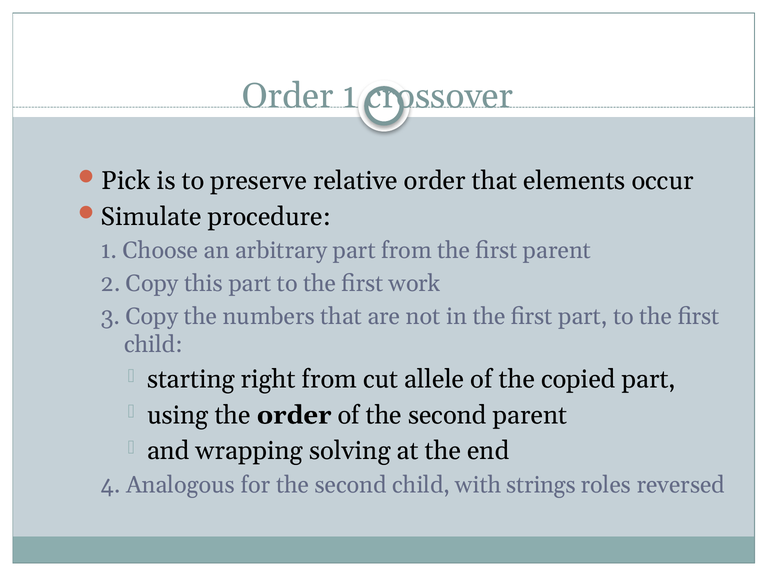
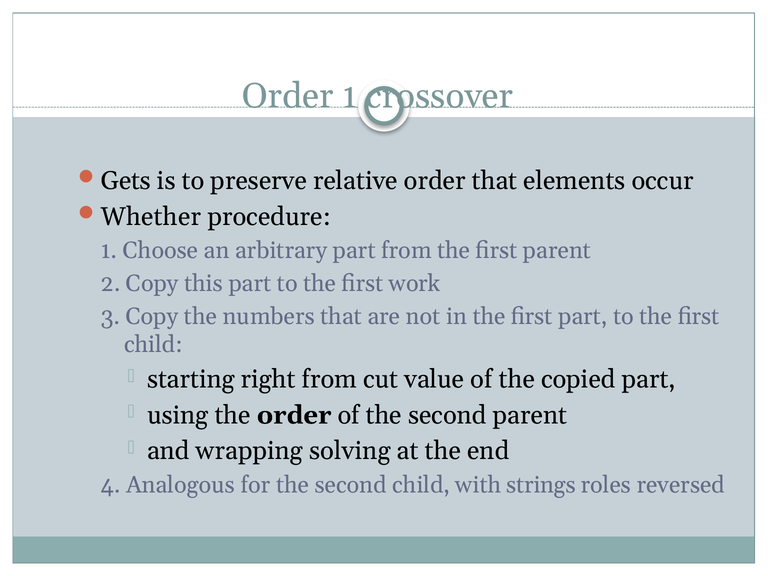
Pick: Pick -> Gets (126, 181)
Simulate: Simulate -> Whether (151, 217)
allele: allele -> value (434, 379)
